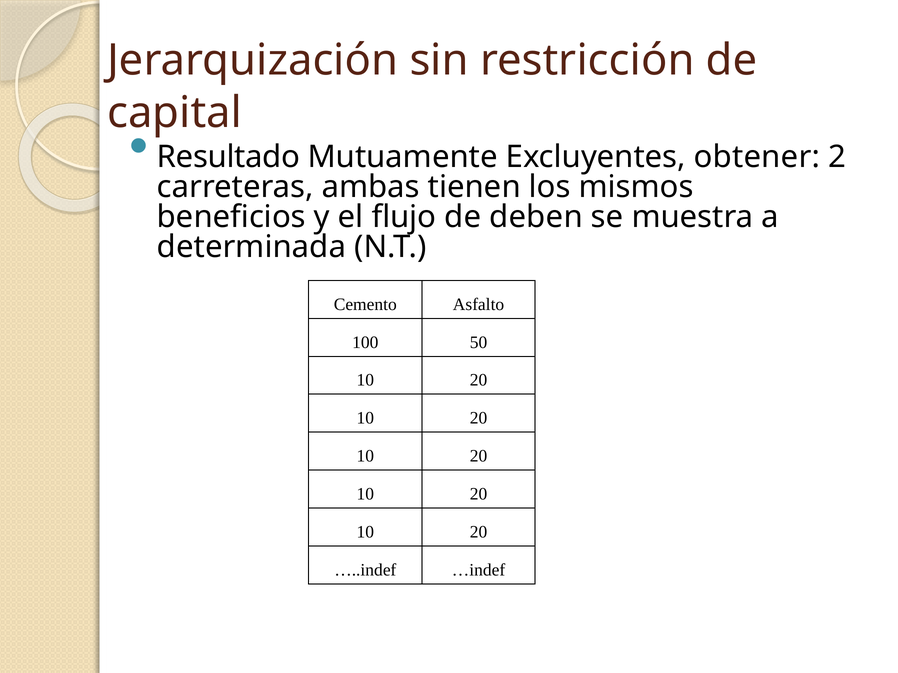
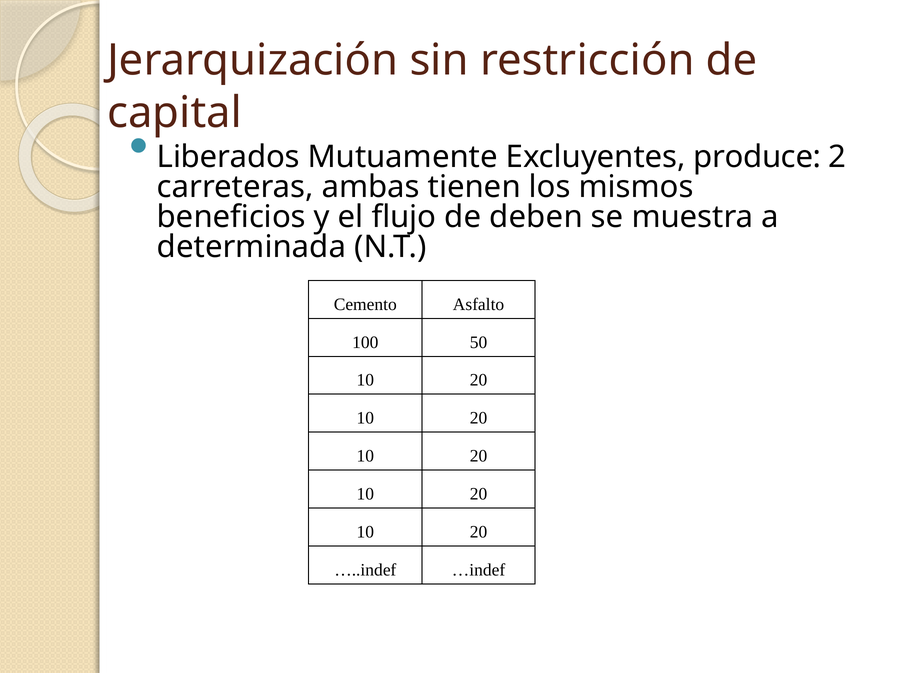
Resultado: Resultado -> Liberados (228, 157)
obtener: obtener -> produce (757, 157)
